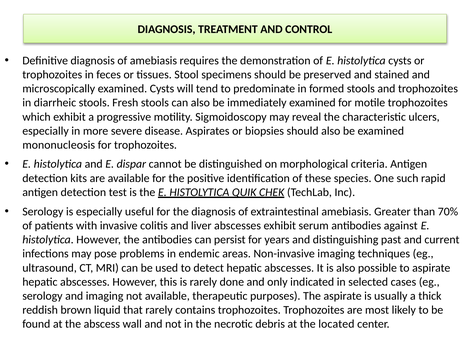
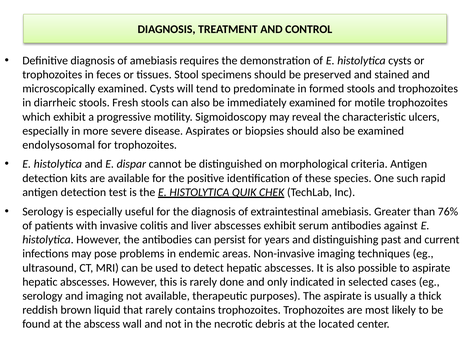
mononucleosis: mononucleosis -> endolysosomal (59, 145)
70%: 70% -> 76% (448, 212)
